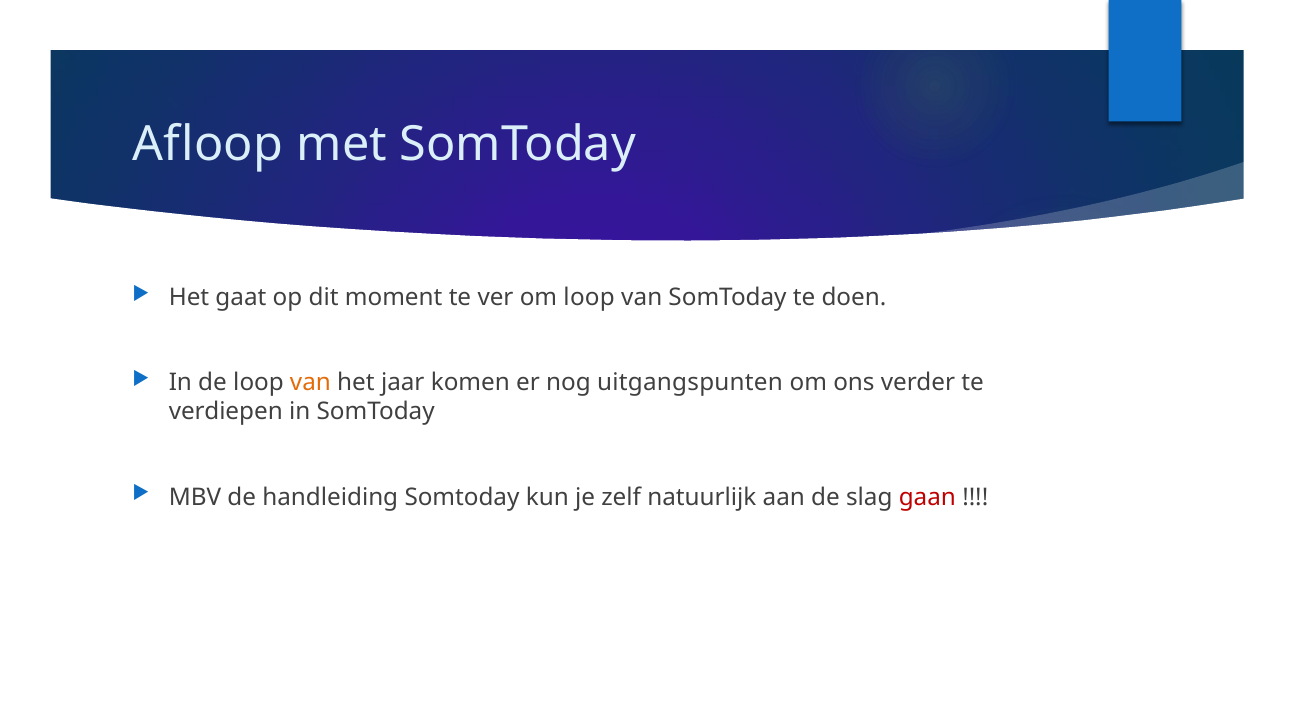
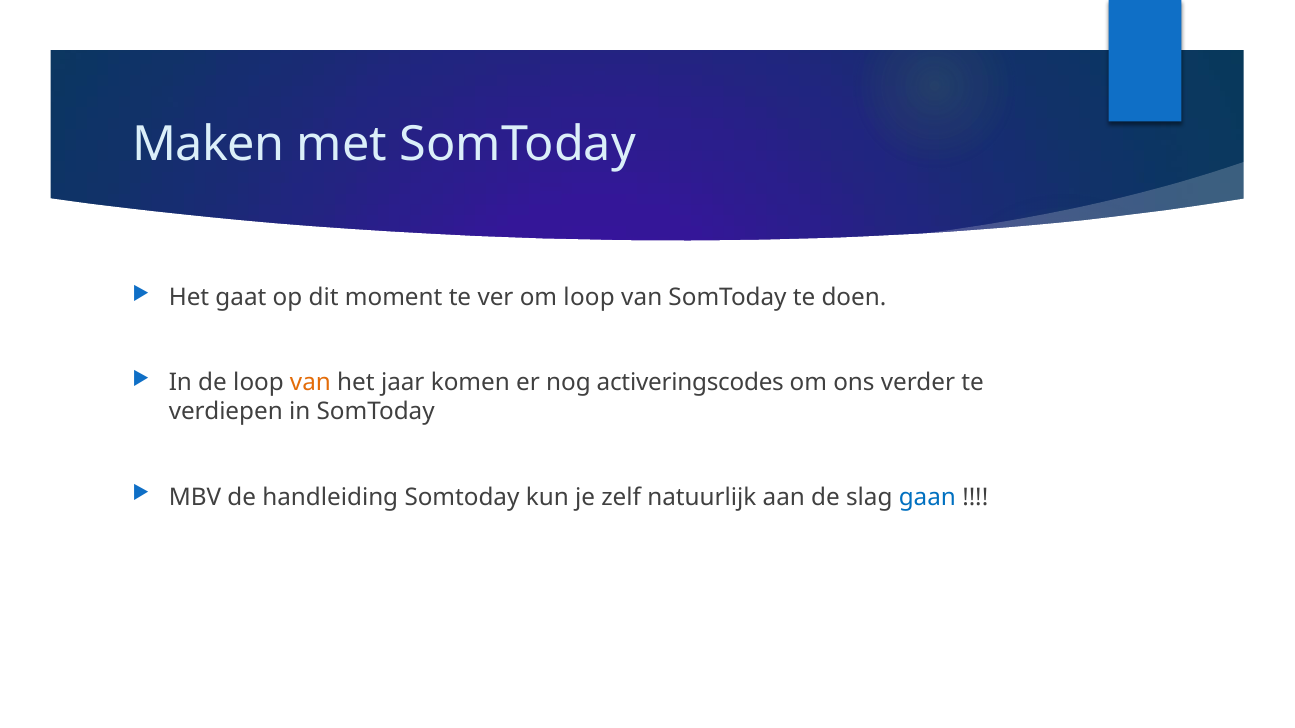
Afloop: Afloop -> Maken (209, 144)
uitgangspunten: uitgangspunten -> activeringscodes (690, 383)
gaan colour: red -> blue (927, 497)
